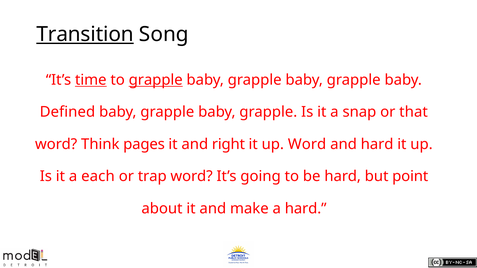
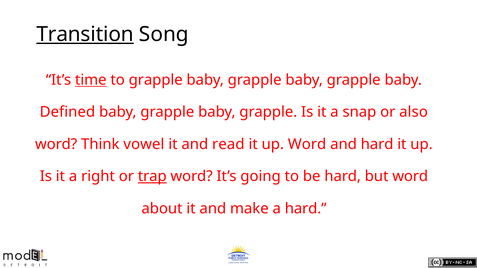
grapple underline: present -> none (156, 80)
that: that -> also (414, 112)
pages: pages -> vowel (144, 144)
right: right -> read (228, 144)
each: each -> right (98, 177)
trap underline: none -> present (152, 177)
but point: point -> word (410, 177)
